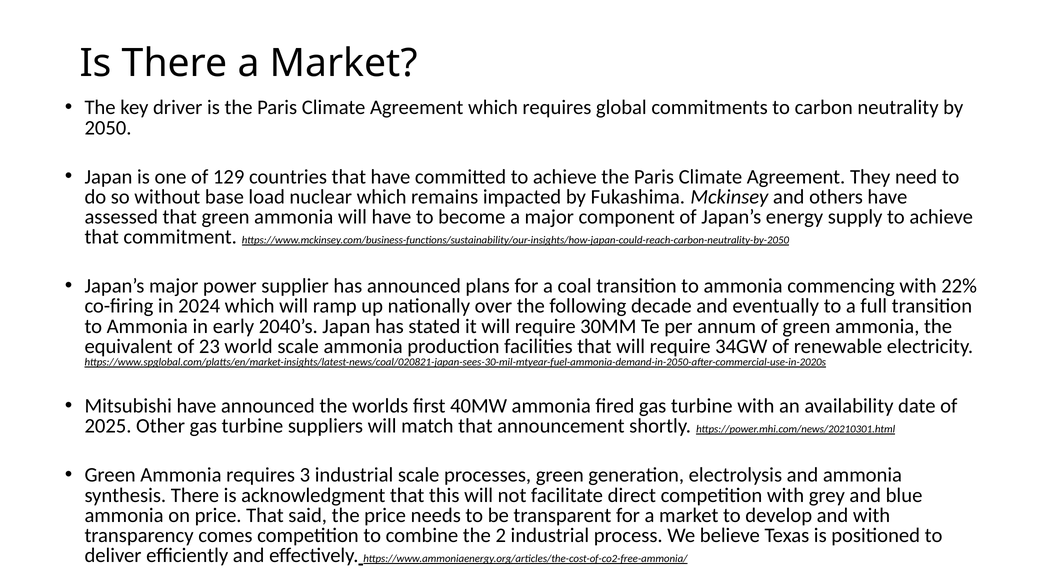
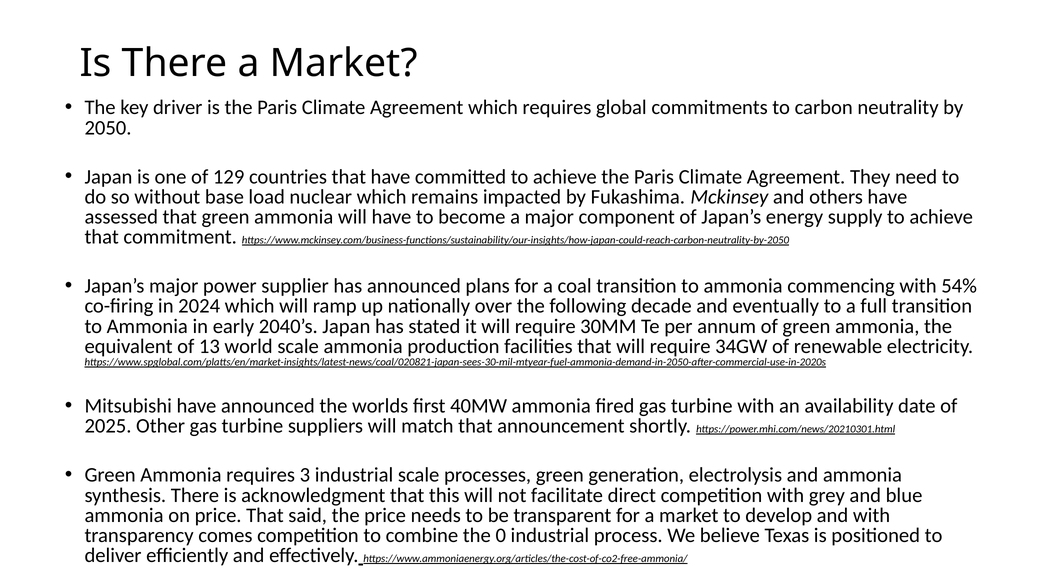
22%: 22% -> 54% (959, 286)
23: 23 -> 13 (209, 346)
2: 2 -> 0 (501, 535)
